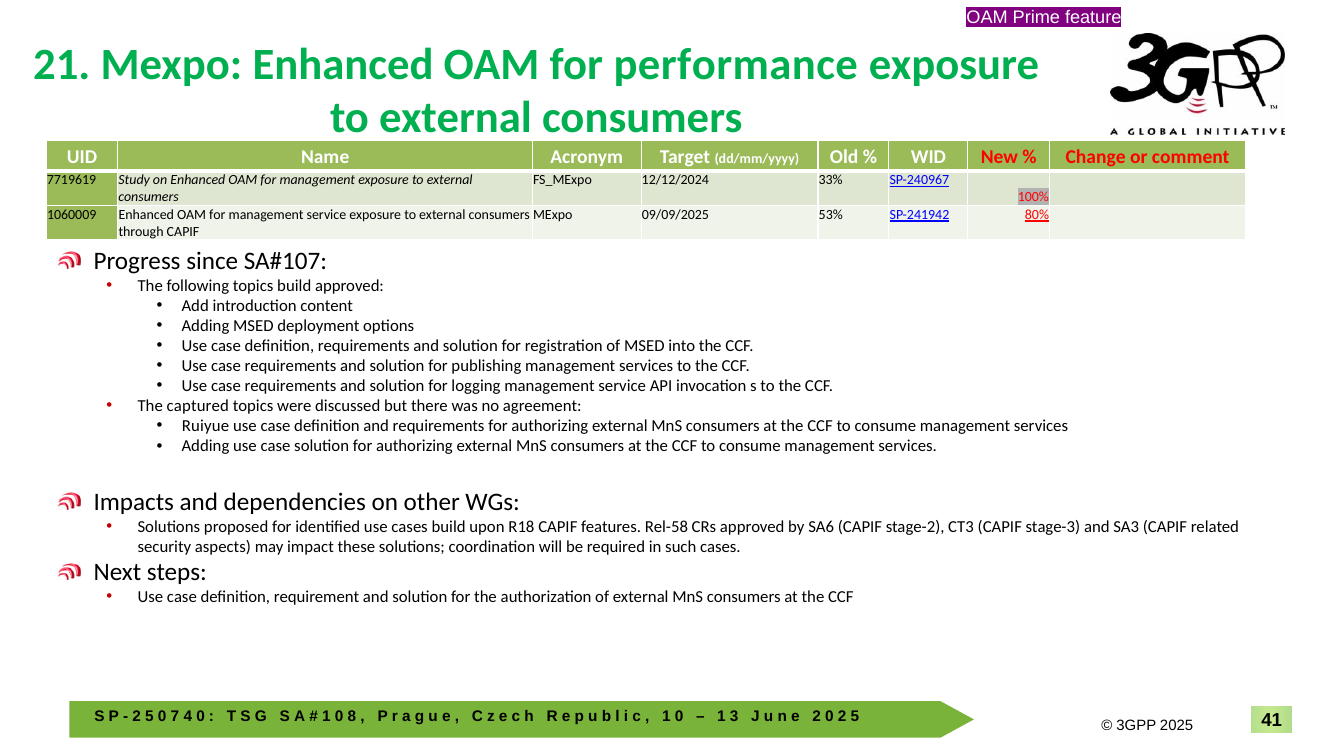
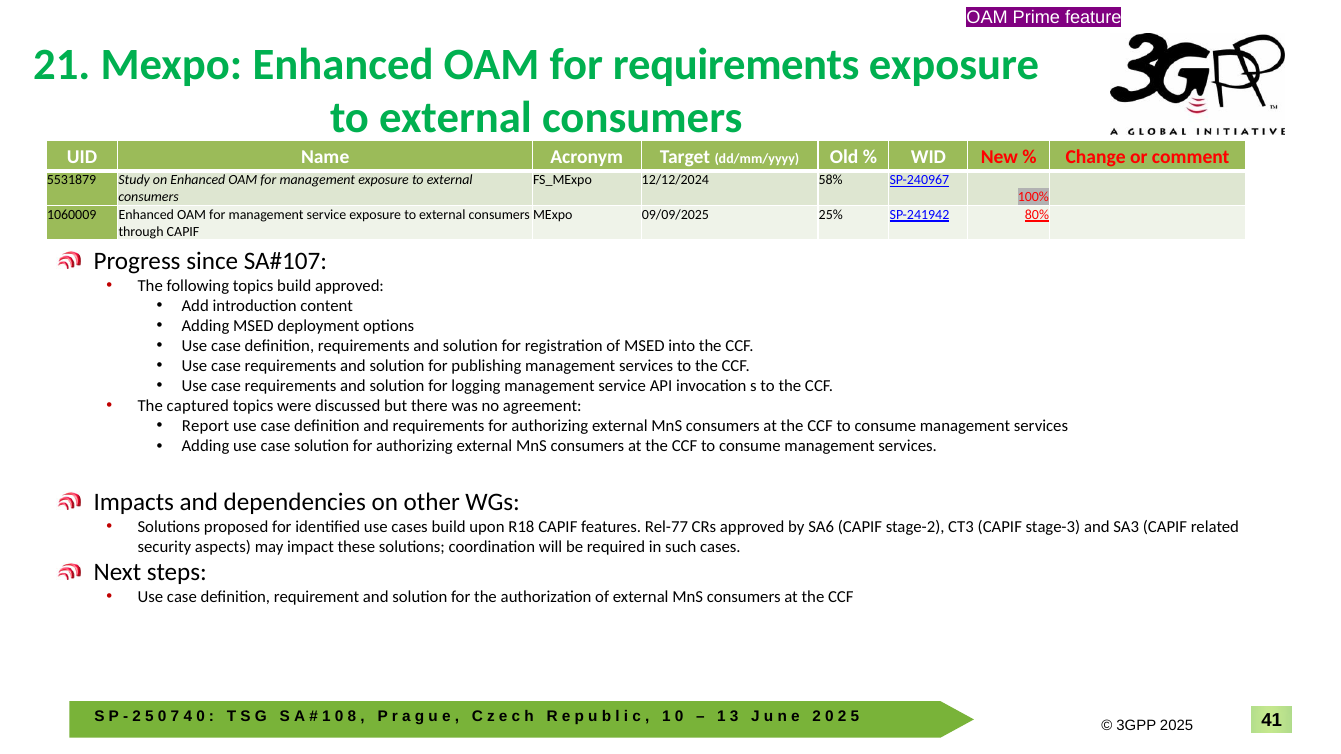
for performance: performance -> requirements (736, 64)
7719619: 7719619 -> 5531879 (72, 180)
33%: 33% -> 58% (831, 180)
53%: 53% -> 25% (831, 215)
Ruiyue: Ruiyue -> Report (205, 426)
Rel-58: Rel-58 -> Rel-77 (666, 527)
